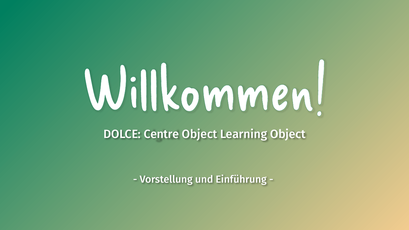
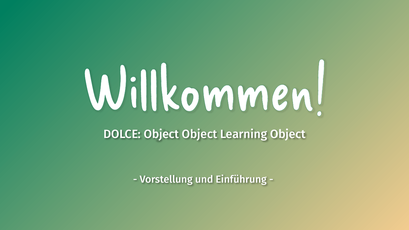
DOLCE Centre: Centre -> Object (161, 134)
